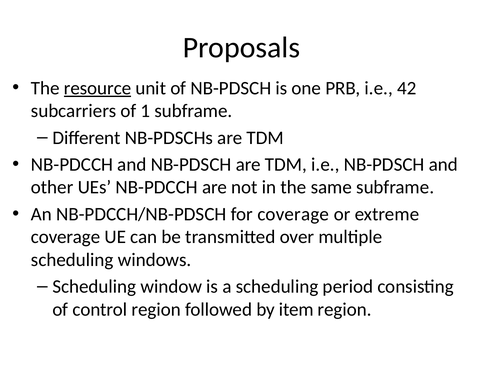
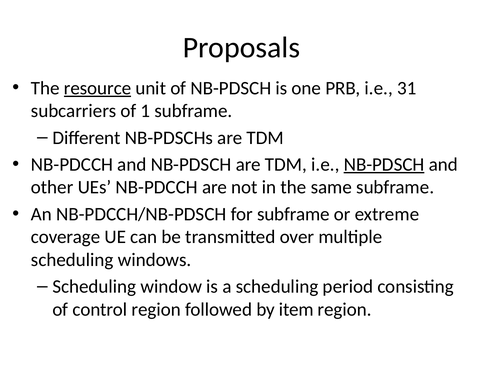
42: 42 -> 31 (407, 88)
NB-PDSCH underline: none -> present (384, 164)
for coverage: coverage -> subframe (293, 214)
